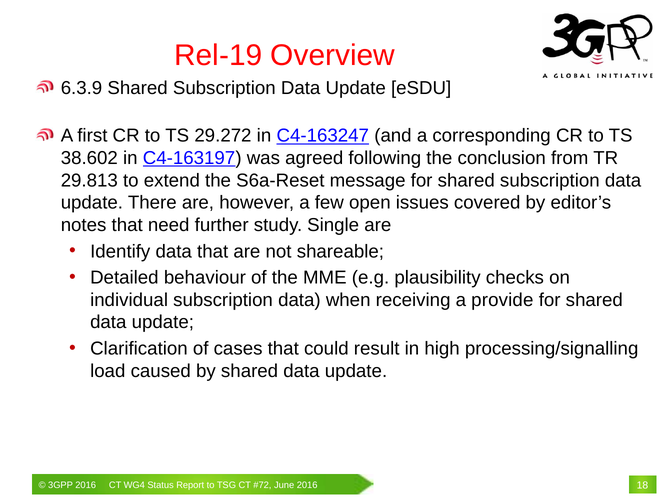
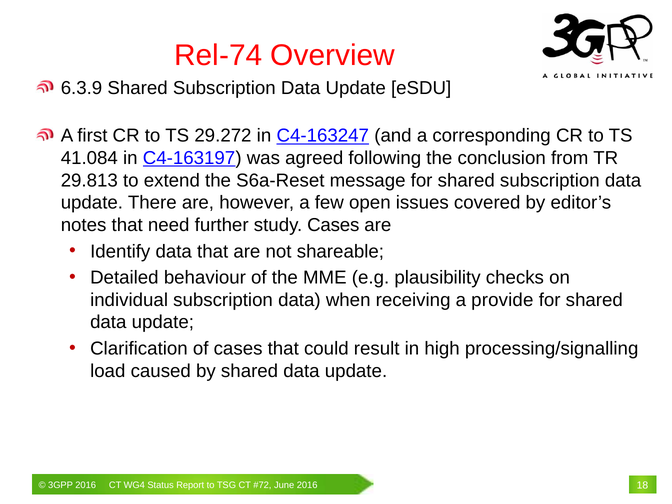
Rel-19: Rel-19 -> Rel-74 (218, 56)
38.602: 38.602 -> 41.084 (89, 158)
study Single: Single -> Cases (333, 225)
